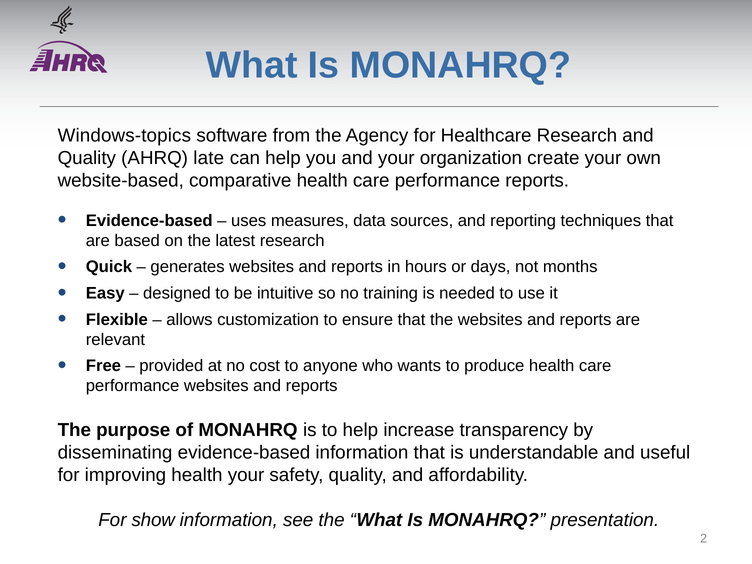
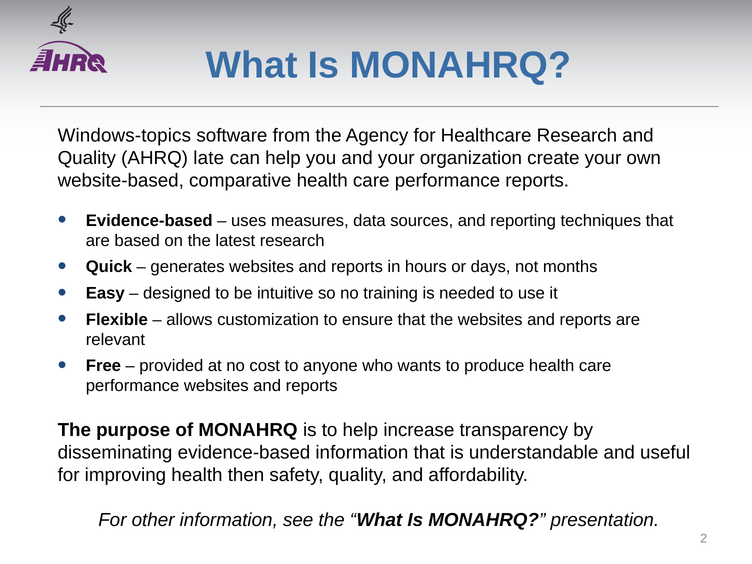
health your: your -> then (246, 475)
show: show -> other (153, 520)
